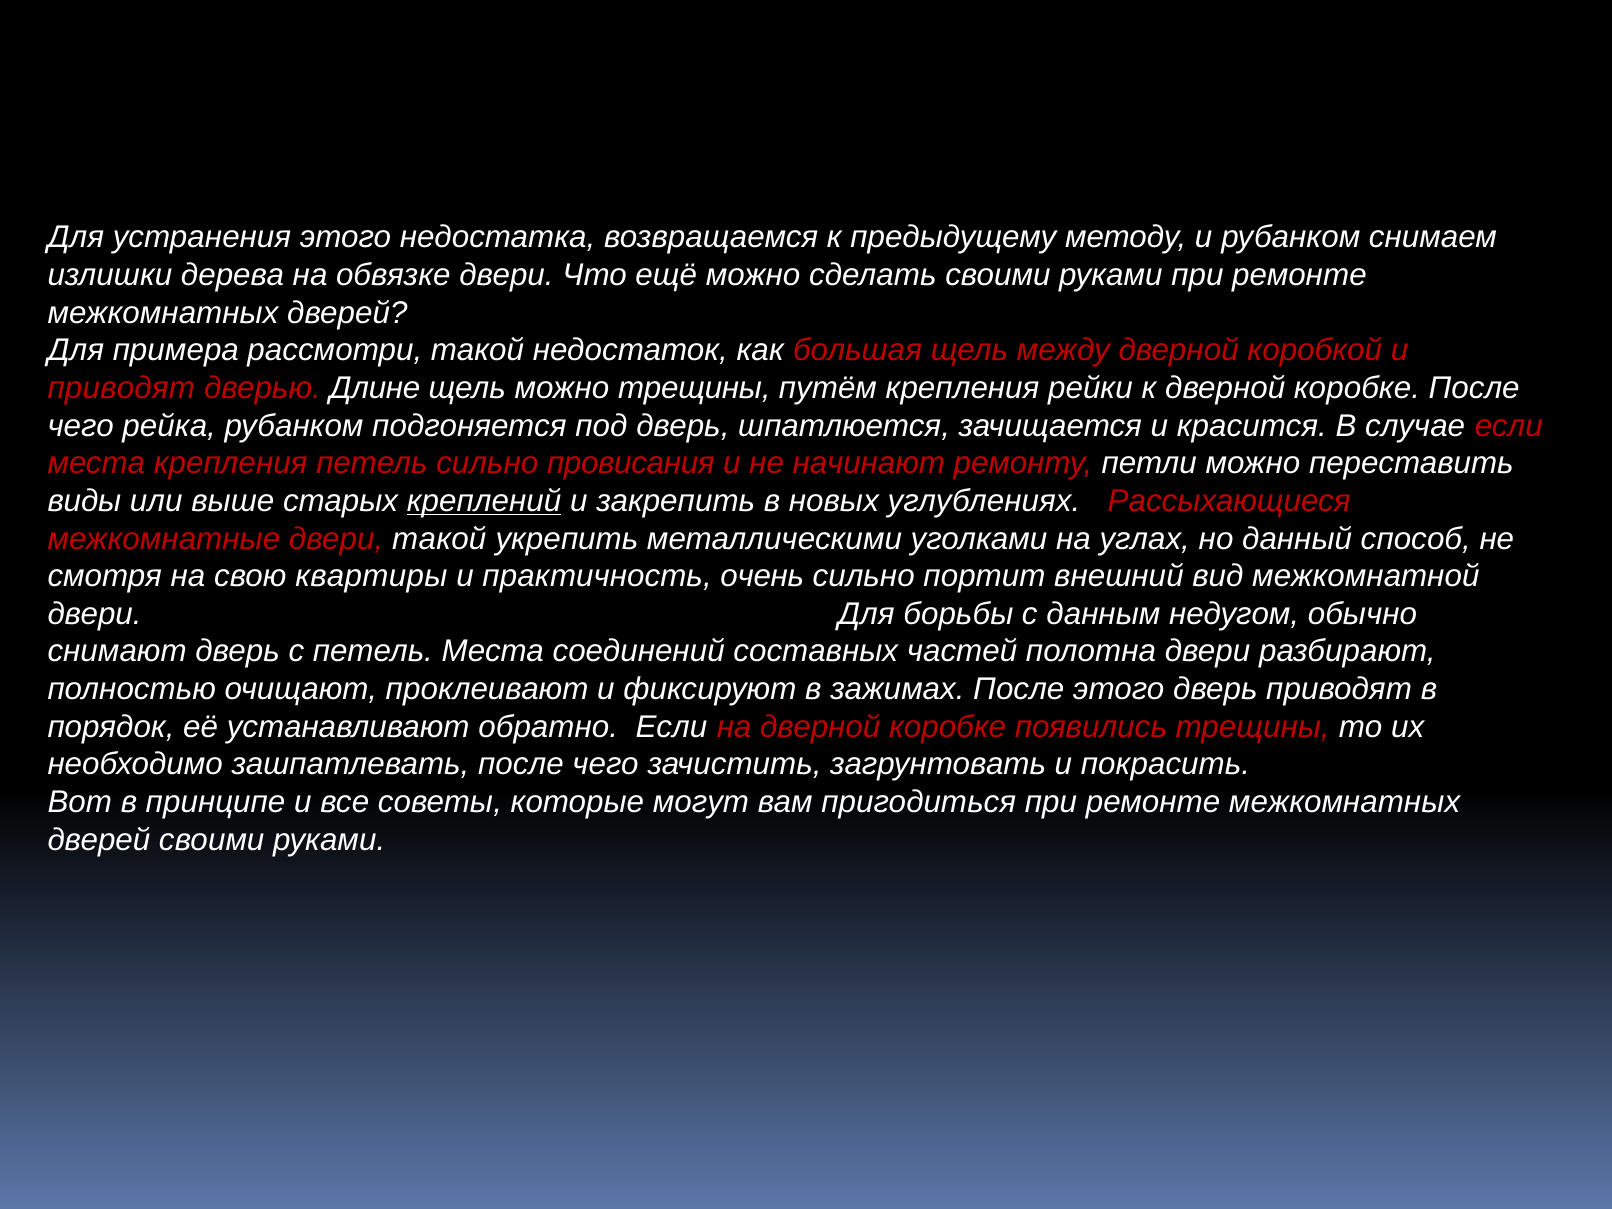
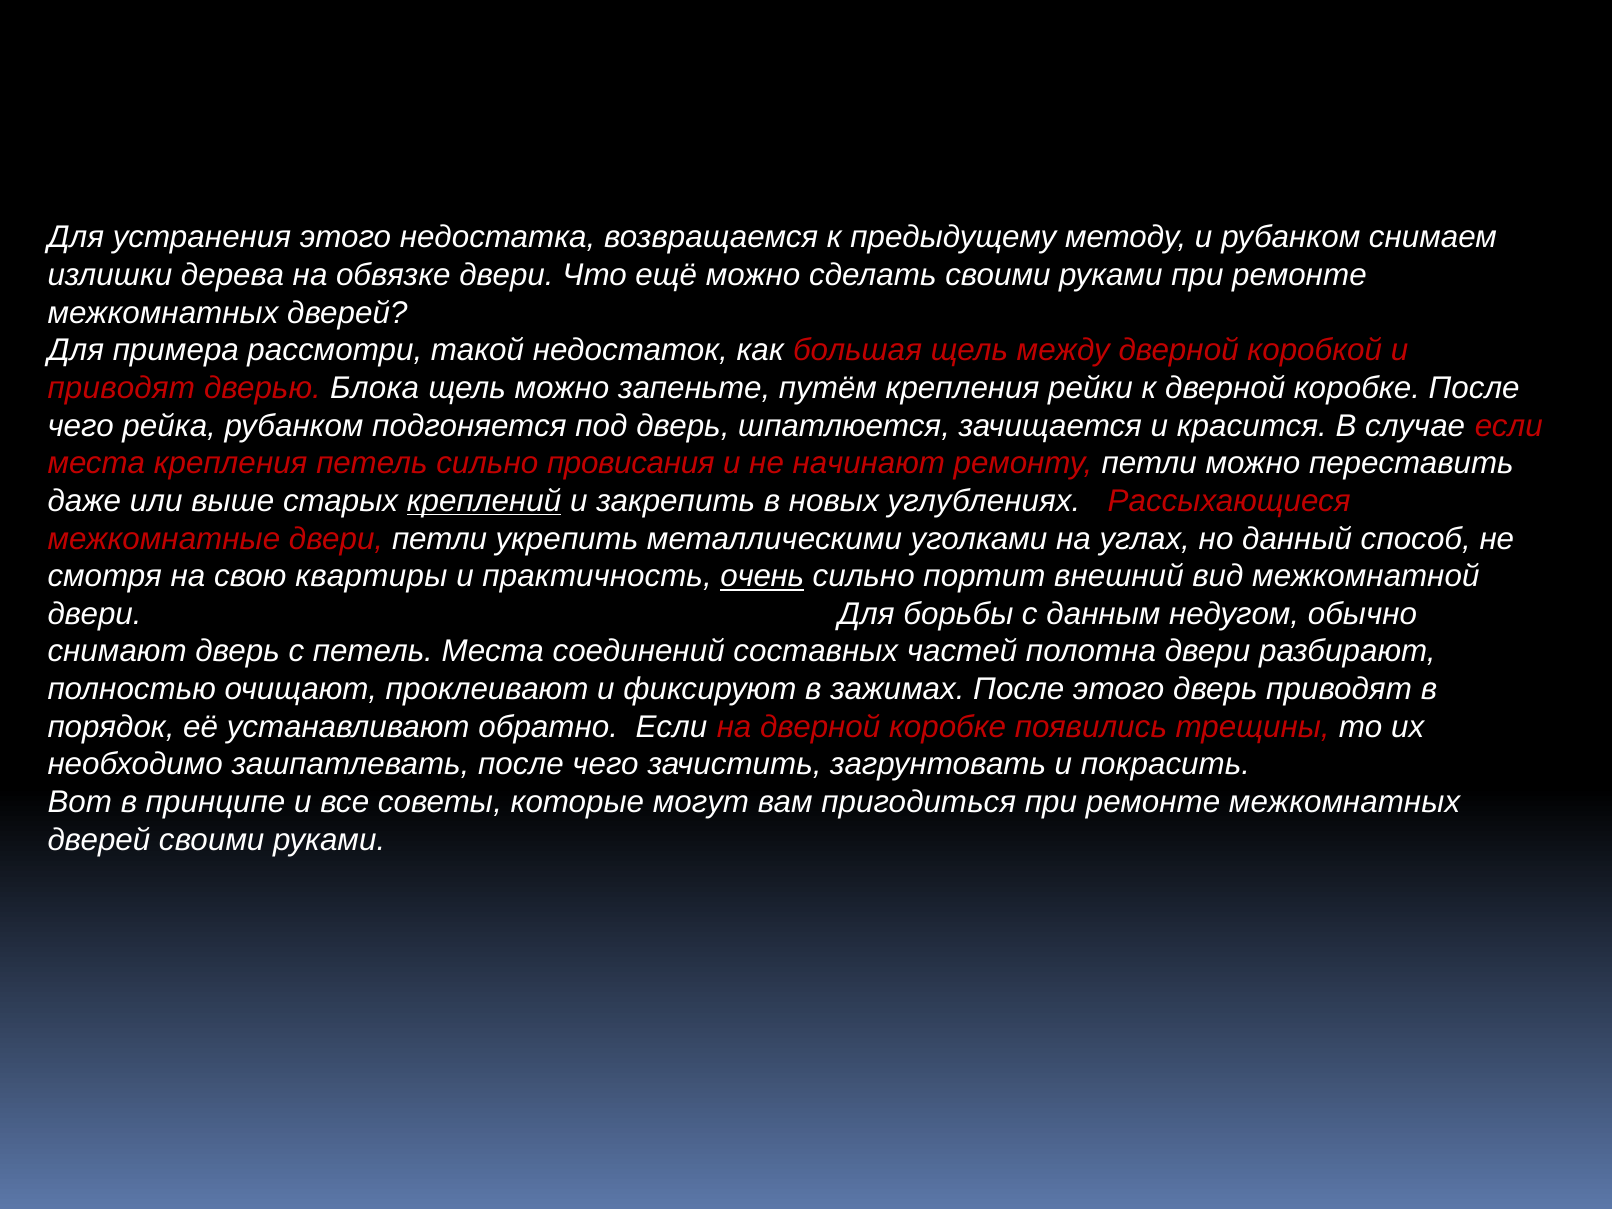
Длине: Длине -> Блока (375, 388)
можно трещины: трещины -> запеньте (694, 388)
виды: виды -> даже (84, 501)
двери такой: такой -> петли (440, 539)
очень underline: none -> present (762, 576)
